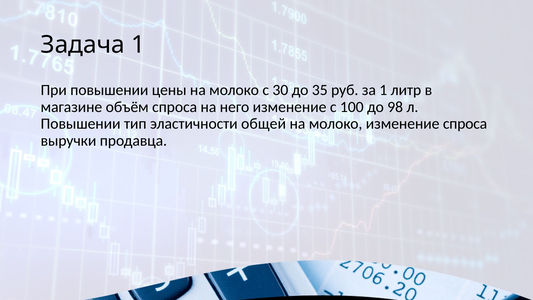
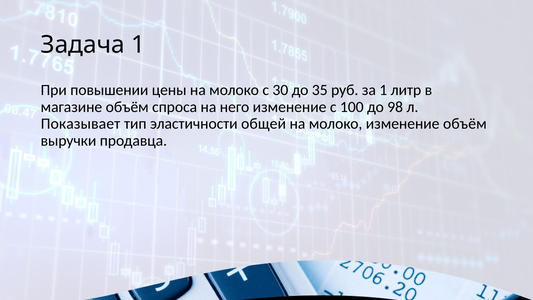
Повышении: Повышении -> Показывает (81, 124)
изменение спроса: спроса -> объём (465, 124)
